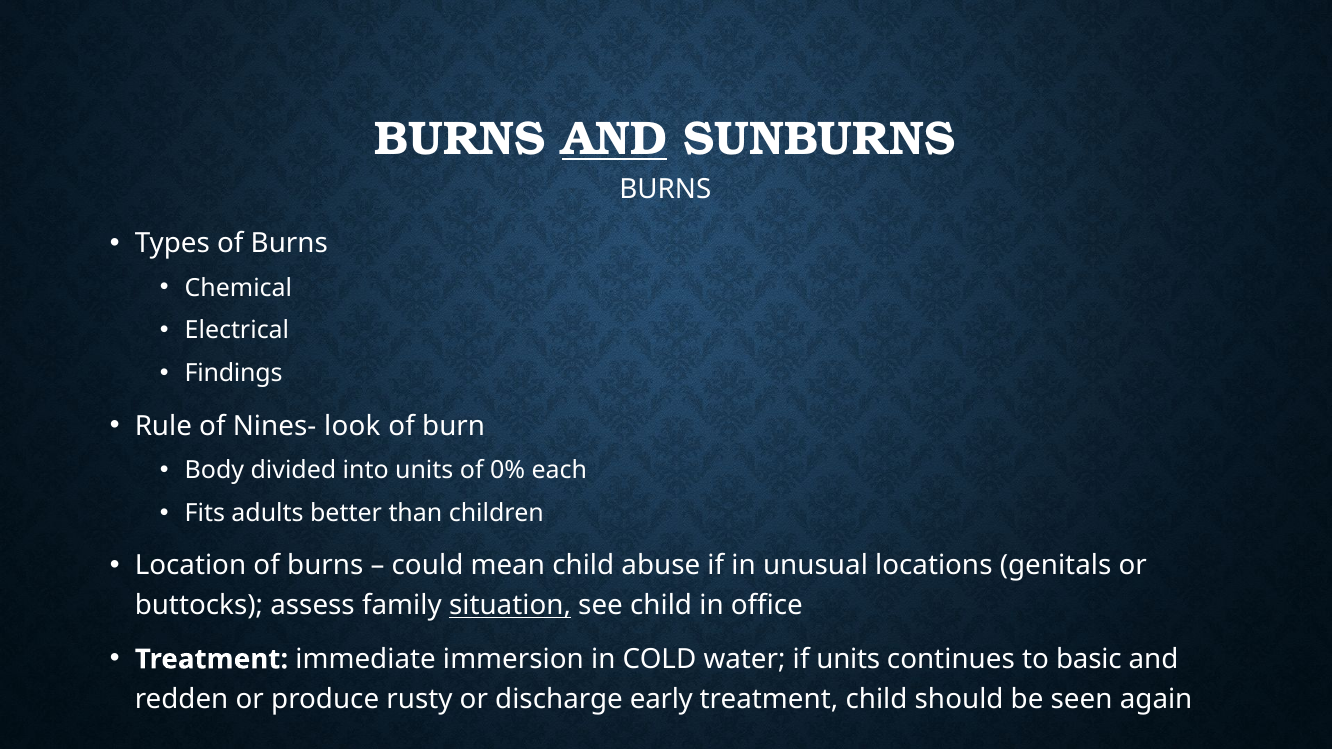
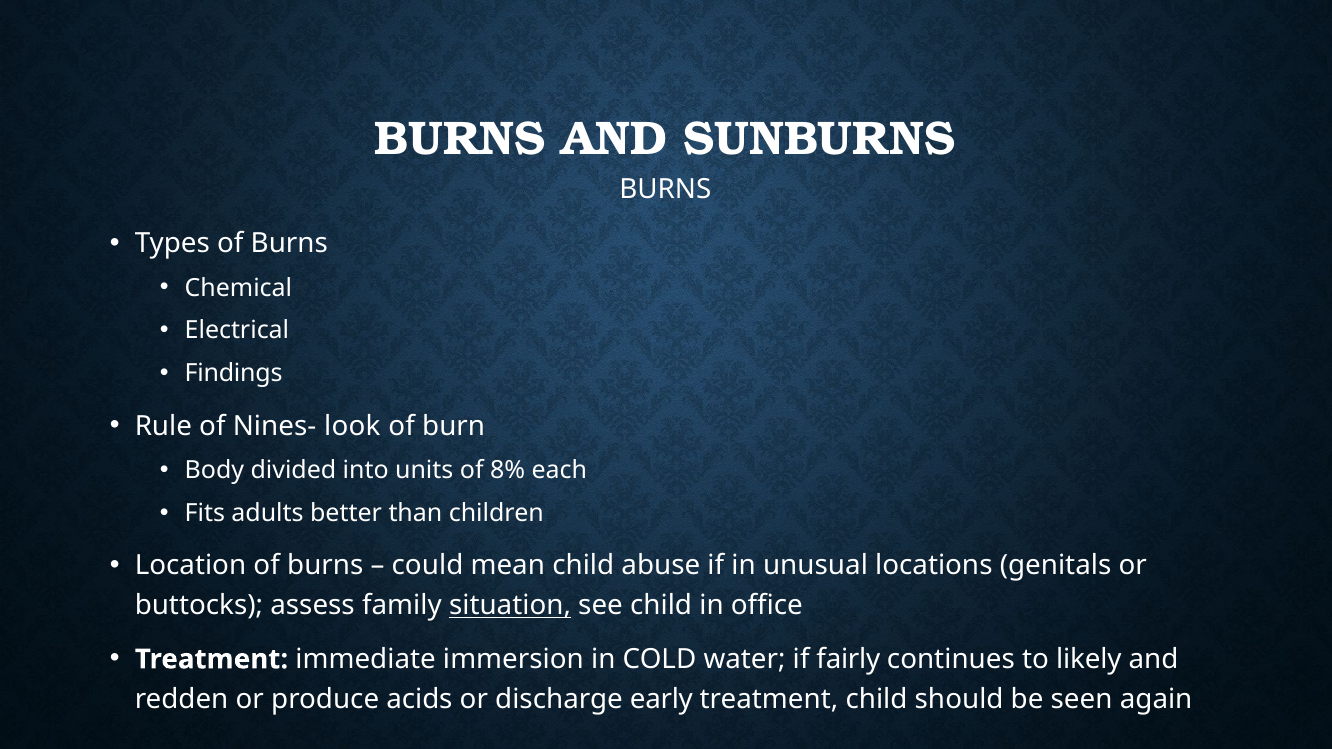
AND underline: present -> none (615, 139)
0%: 0% -> 8% (508, 470)
if units: units -> fairly (848, 659)
basic: basic -> likely (1089, 659)
rusty: rusty -> acids (420, 699)
